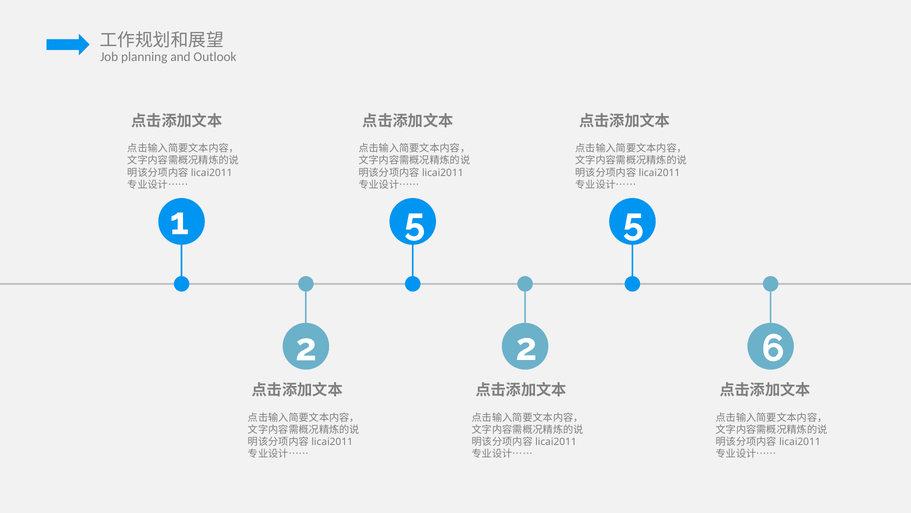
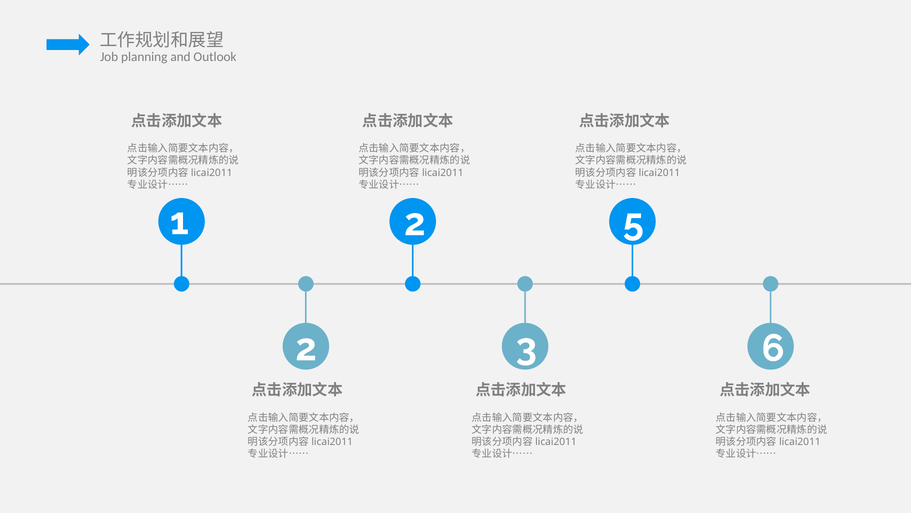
1 5: 5 -> 2 (415, 222)
2 2: 2 -> 3 (526, 347)
